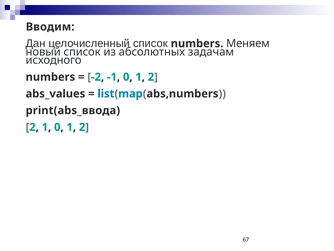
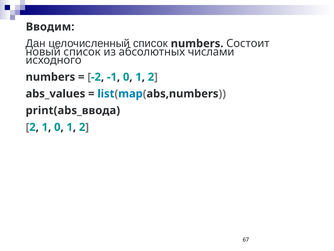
Меняем: Меняем -> Состоит (248, 43)
задачам: задачам -> числами (211, 52)
